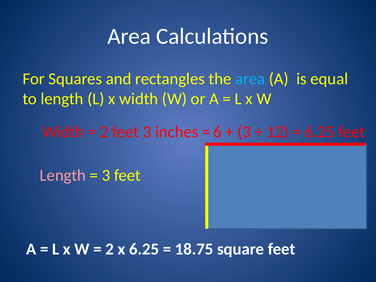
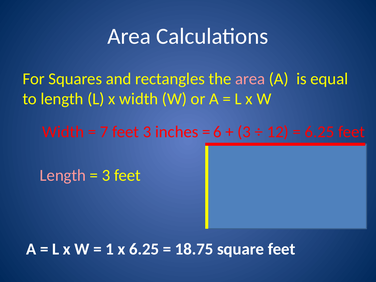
area colour: light blue -> pink (250, 79)
2: 2 -> 7 (104, 132)
2: 2 -> 1 (110, 249)
